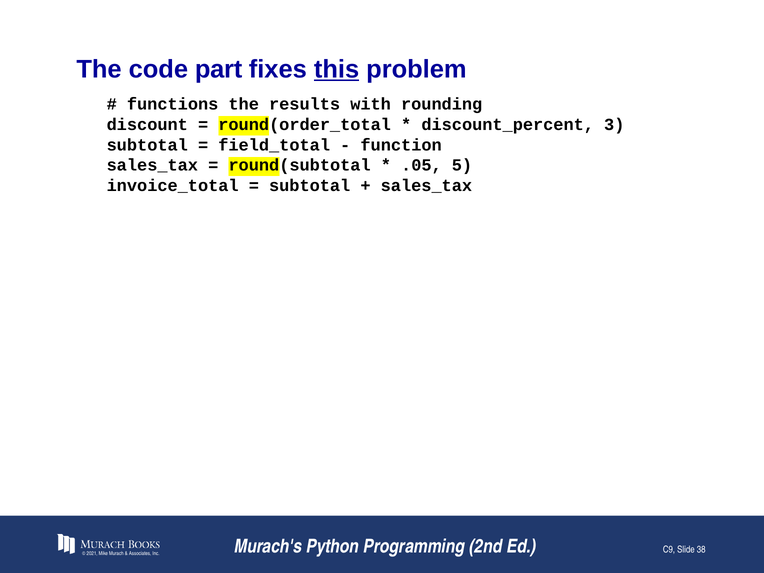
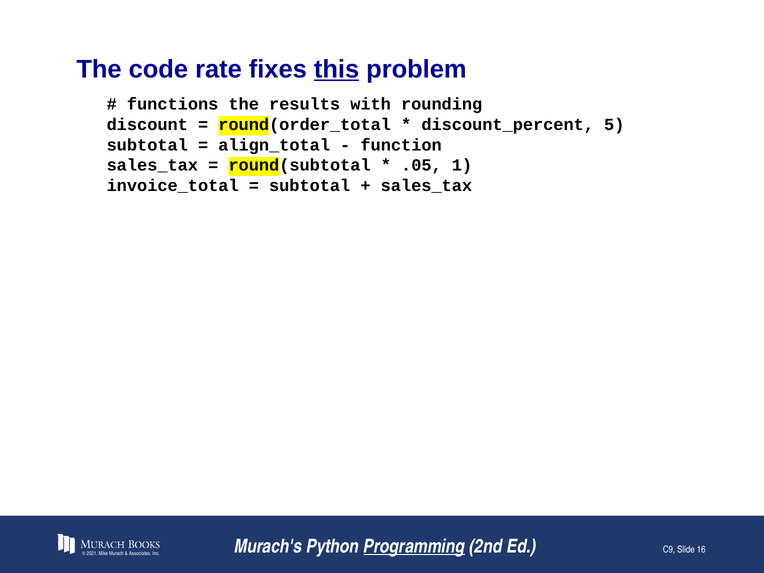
part: part -> rate (218, 69)
3: 3 -> 5 (614, 125)
field_total: field_total -> align_total (274, 145)
5: 5 -> 1 (462, 165)
Programming underline: none -> present (414, 546)
38: 38 -> 16 (701, 550)
